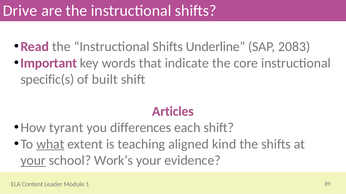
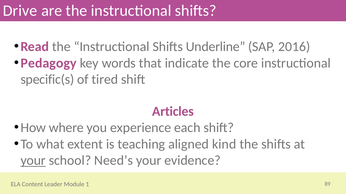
2083: 2083 -> 2016 (294, 47)
Important: Important -> Pedagogy (49, 63)
built: built -> tired (105, 80)
tyrant: tyrant -> where (66, 128)
differences: differences -> experience (141, 128)
what underline: present -> none (50, 145)
Work’s: Work’s -> Need’s (114, 161)
